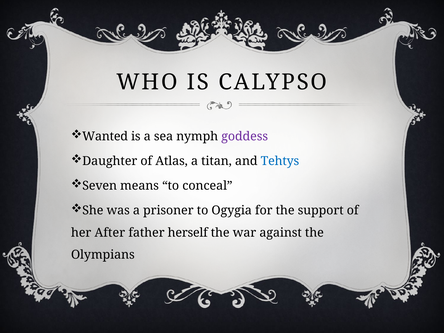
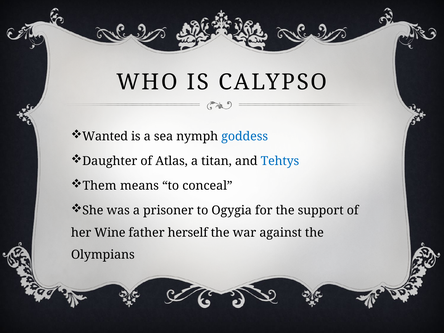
goddess colour: purple -> blue (245, 136)
Seven: Seven -> Them (100, 186)
After: After -> Wine (110, 233)
